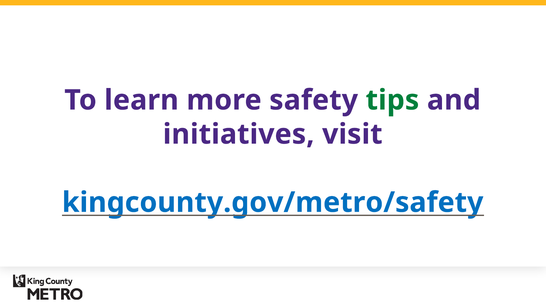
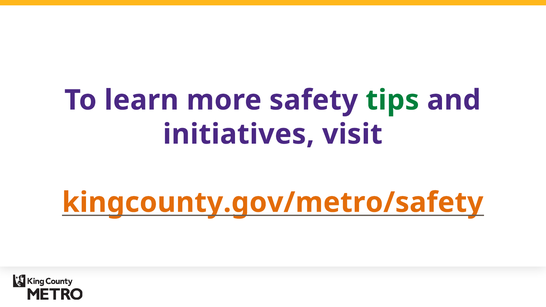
kingcounty.gov/metro/safety colour: blue -> orange (273, 203)
